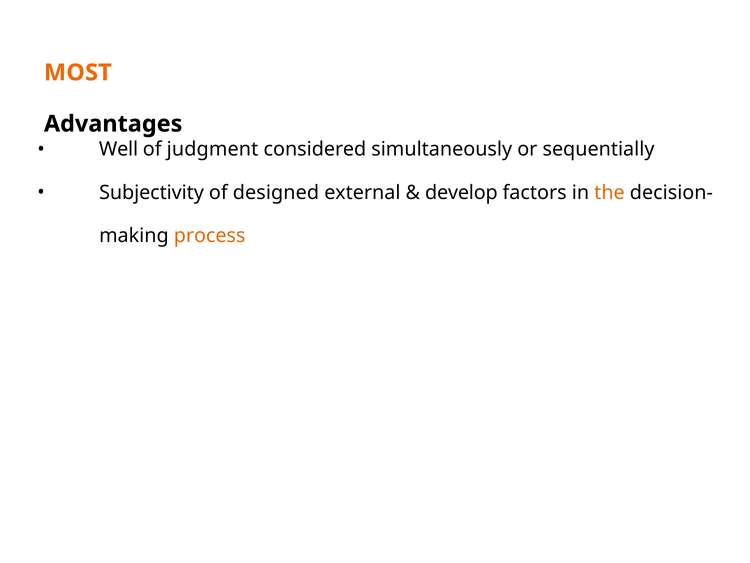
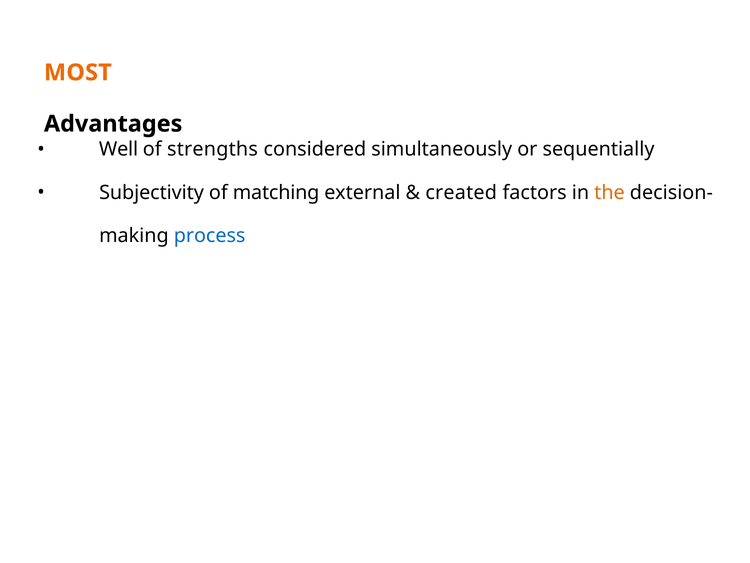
judgment: judgment -> strengths (212, 149)
designed: designed -> matching (276, 192)
develop: develop -> created (461, 192)
process colour: orange -> blue (210, 236)
